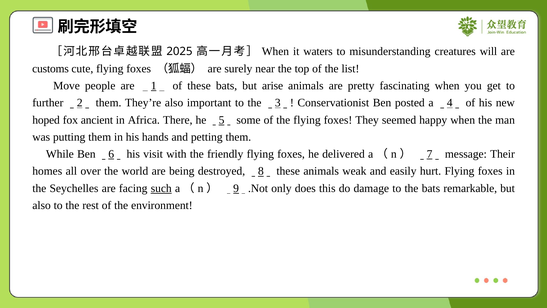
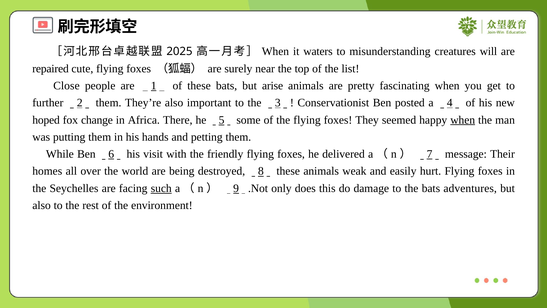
customs: customs -> repaired (51, 69)
Move: Move -> Close (66, 86)
ancient: ancient -> change (97, 120)
when underline: none -> present (463, 120)
remarkable: remarkable -> adventures (470, 188)
